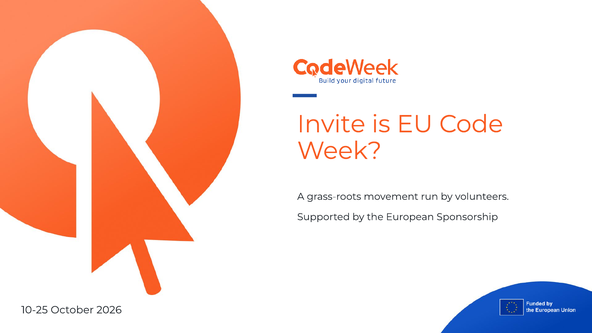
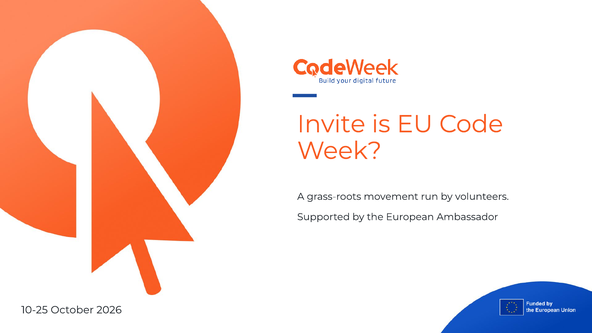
Sponsorship: Sponsorship -> Ambassador (467, 217)
